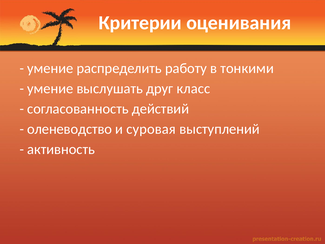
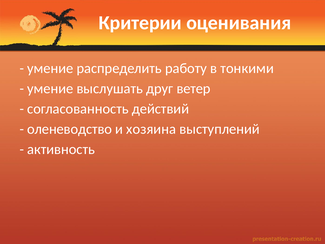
класс: класс -> ветер (194, 88)
суровая: суровая -> хозяина (151, 129)
